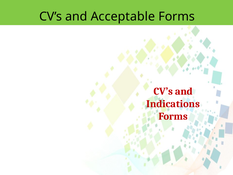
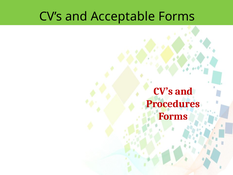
Indications: Indications -> Procedures (173, 104)
